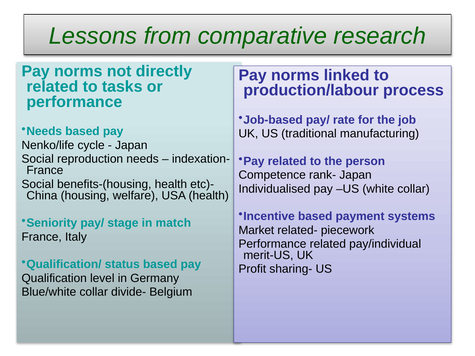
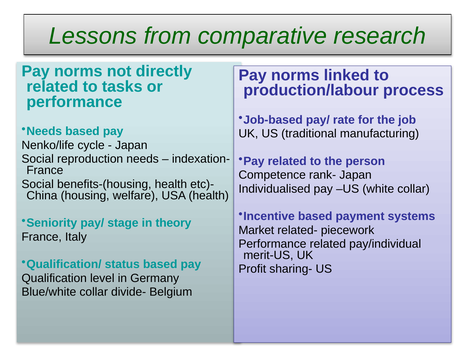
match: match -> theory (173, 223)
